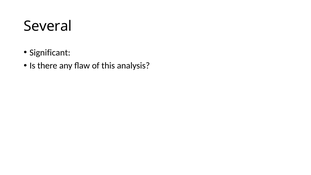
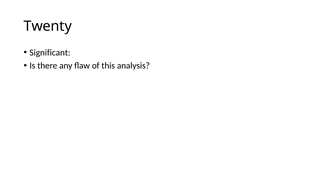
Several: Several -> Twenty (48, 26)
